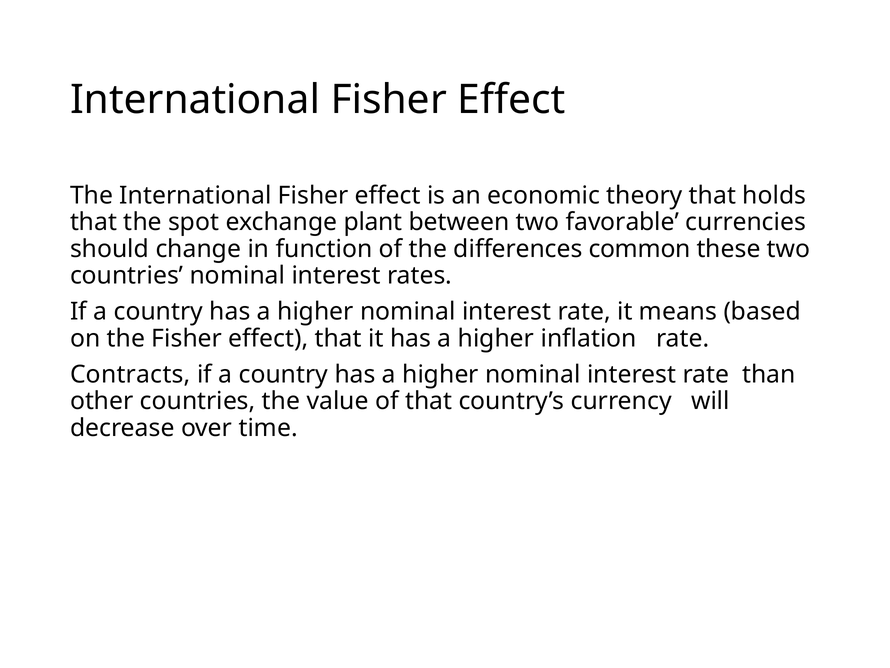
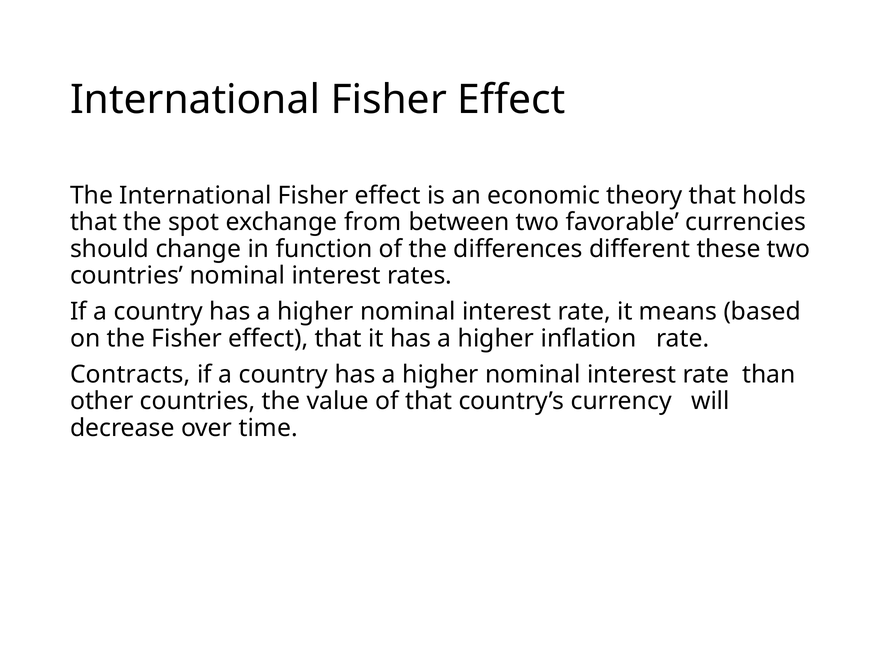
plant: plant -> from (373, 222)
common: common -> different (640, 249)
